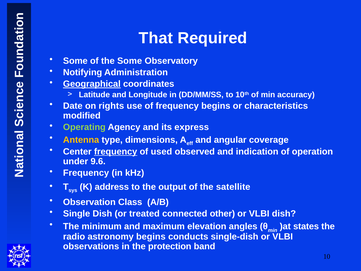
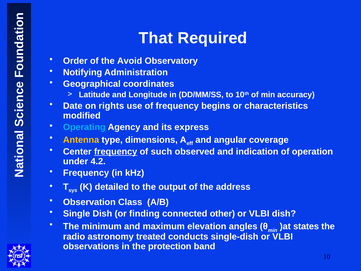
Some: Some -> Order (75, 61)
the Some: Some -> Avoid (130, 61)
Geographical underline: present -> none (92, 84)
Operating colour: light green -> light blue (84, 127)
used: used -> such (161, 151)
9.6: 9.6 -> 4.2 (98, 161)
address: address -> detailed (112, 187)
satellite: satellite -> address (233, 187)
treated: treated -> finding (144, 213)
astronomy begins: begins -> treated (151, 236)
